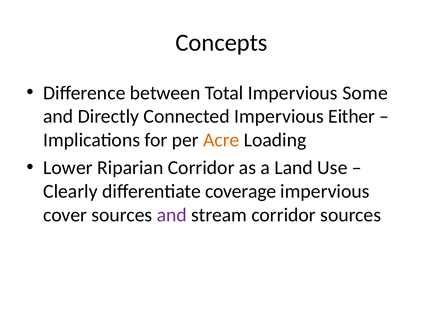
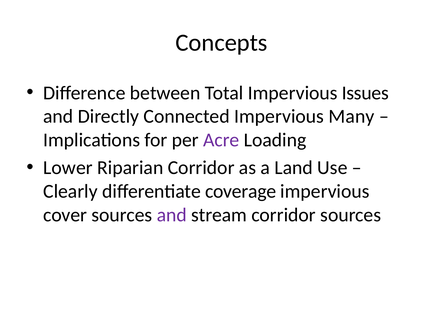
Some: Some -> Issues (365, 93)
Either: Either -> Many (351, 117)
Acre colour: orange -> purple (221, 140)
